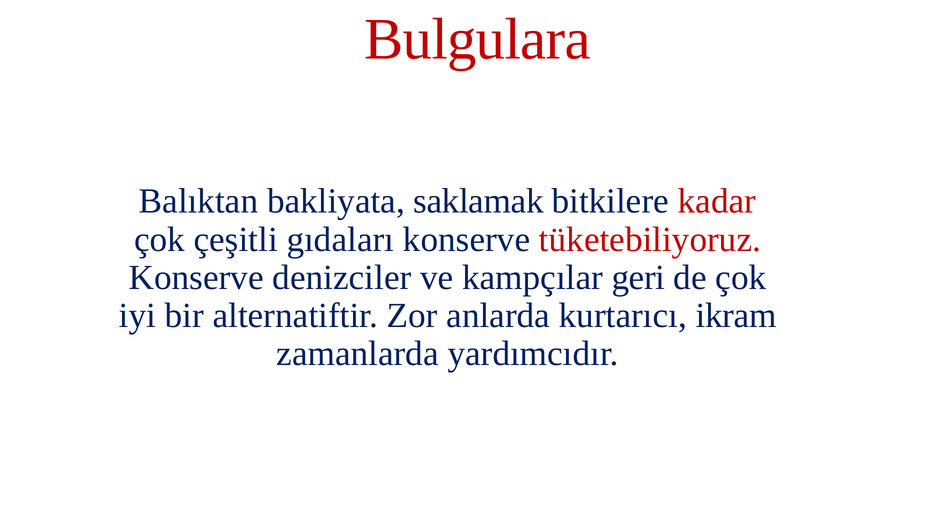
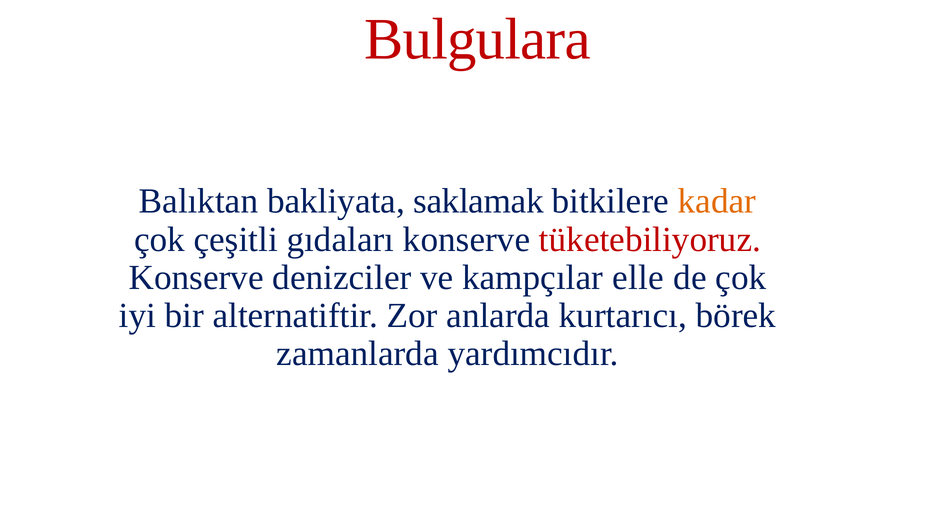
kadar colour: red -> orange (717, 201)
geri: geri -> elle (638, 277)
ikram: ikram -> börek (736, 315)
